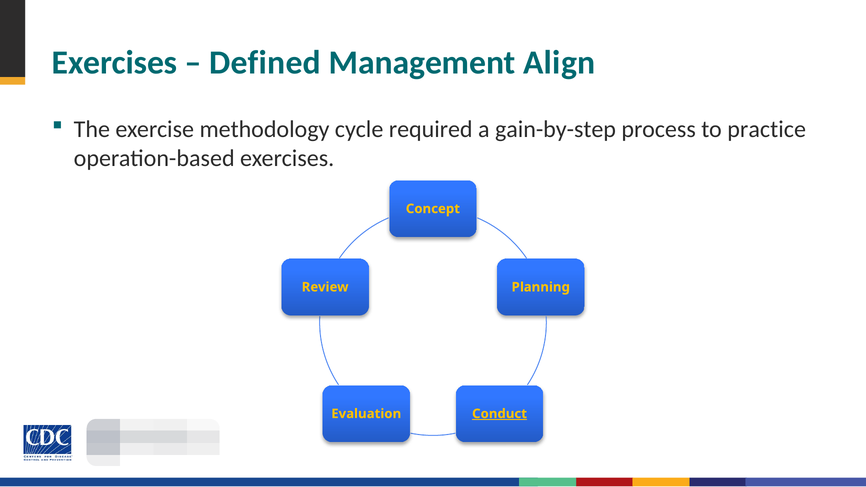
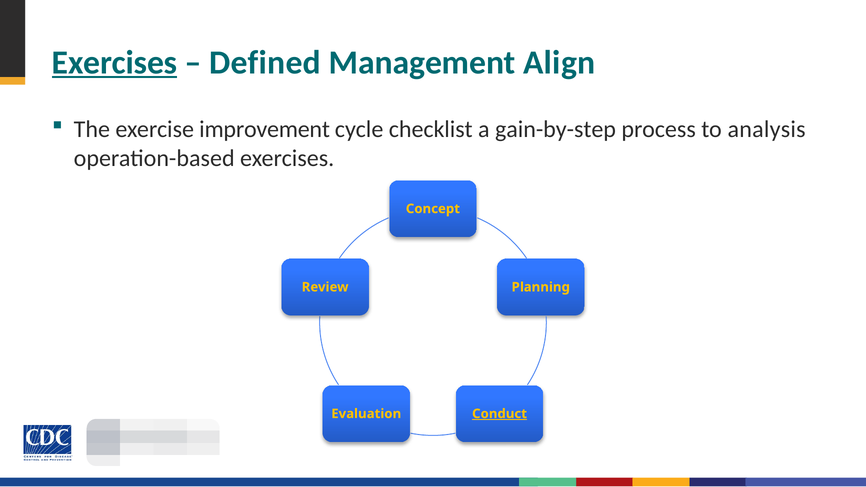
Exercises underline: none -> present (115, 63)
methodology: methodology -> improvement (265, 130)
required: required -> checklist (431, 130)
practice: practice -> analysis (767, 130)
